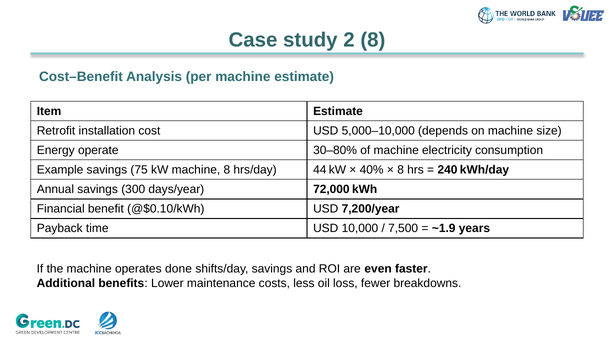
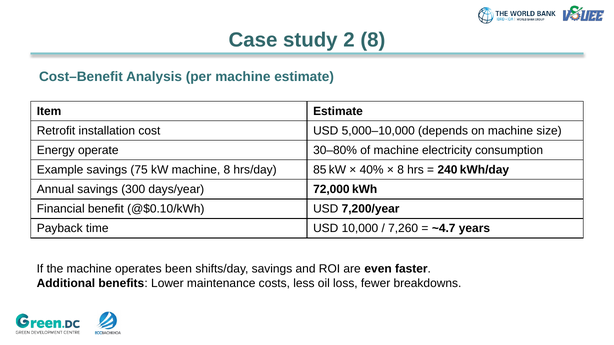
44: 44 -> 85 (320, 170)
7,500: 7,500 -> 7,260 (403, 229)
~1.9: ~1.9 -> ~4.7 (444, 229)
done: done -> been (178, 269)
